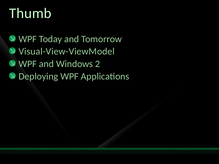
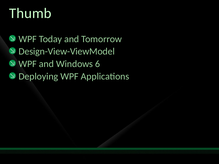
Visual-View-ViewModel: Visual-View-ViewModel -> Design-View-ViewModel (67, 52)
2: 2 -> 6 (98, 64)
